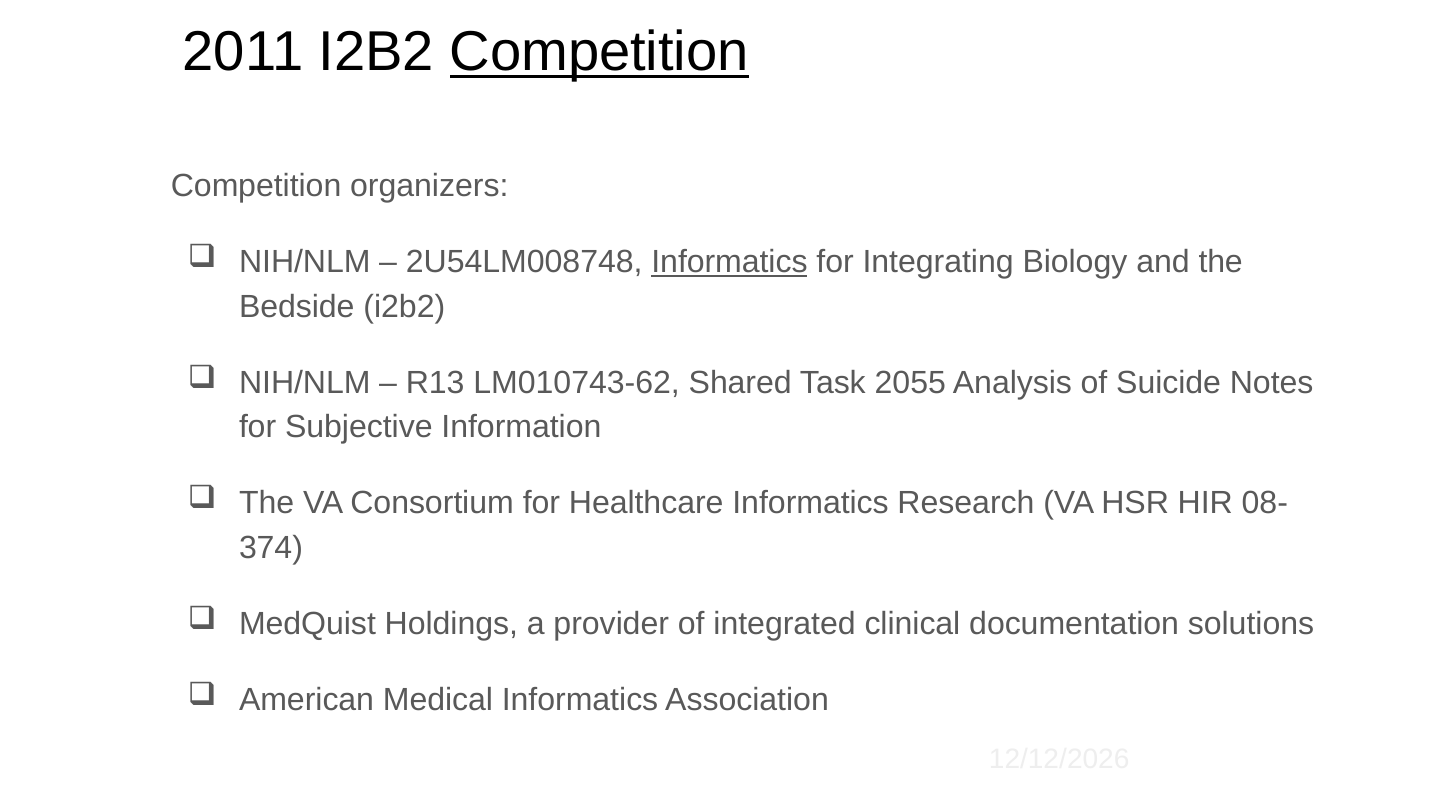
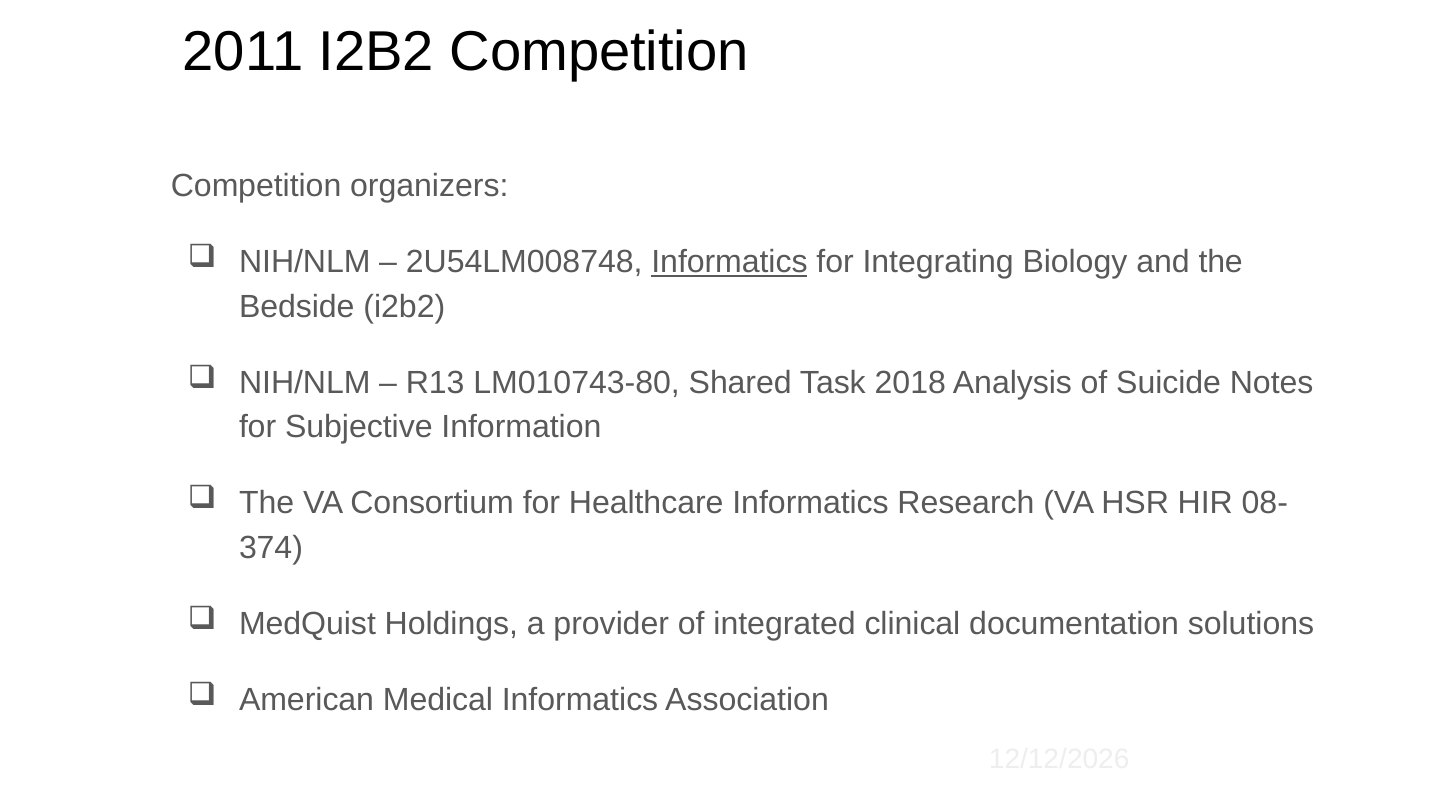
Competition underline: present -> none (599, 52)
LM010743-62: LM010743-62 -> LM010743-80 (577, 383)
2055: 2055 -> 2018 (910, 383)
